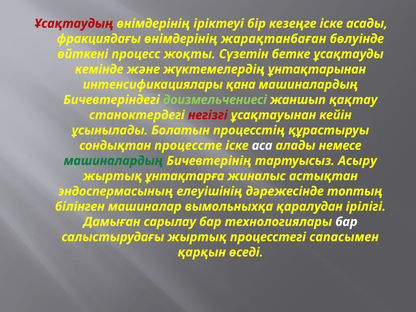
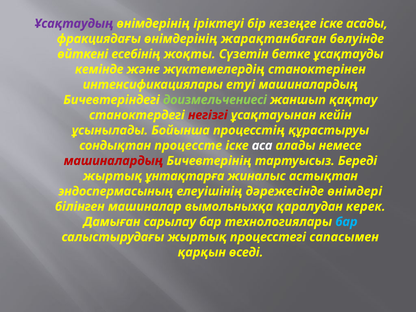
Ұсақтаудың colour: red -> purple (74, 24)
процесс: процесс -> есебiнiң (136, 54)
ұнтақтарынан: ұнтақтарынан -> станоктерiнен (317, 69)
қана: қана -> етуi (241, 85)
Болатын: Болатын -> Бойынша (181, 130)
машиналардың colour: green -> red (114, 161)
Асыру: Асыру -> Бередi (358, 161)
топтың: топтың -> өнiмдерi (355, 191)
iрiлiгi: iрiлiгi -> керек (366, 207)
бар colour: white -> light blue (346, 222)
